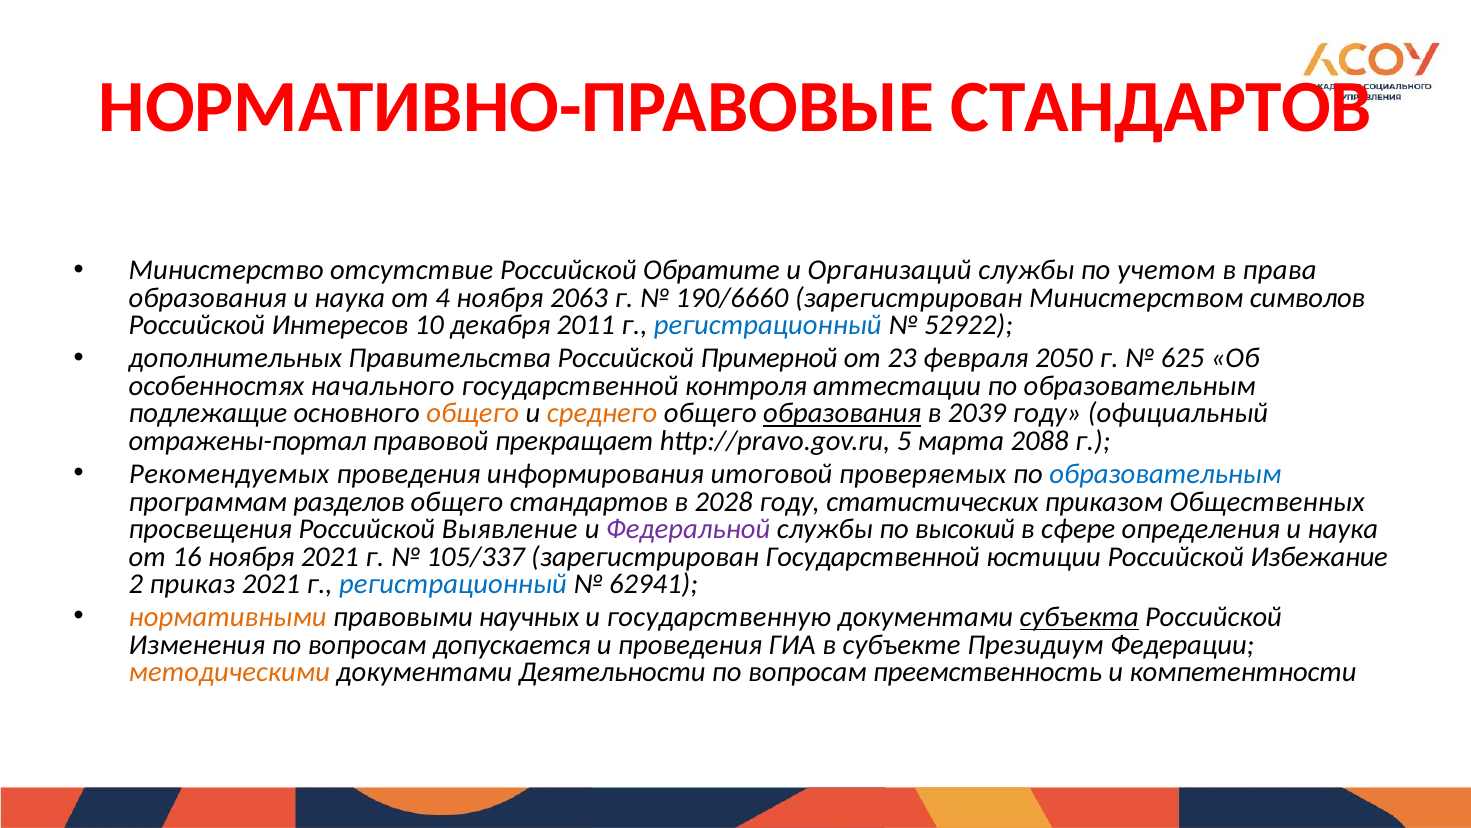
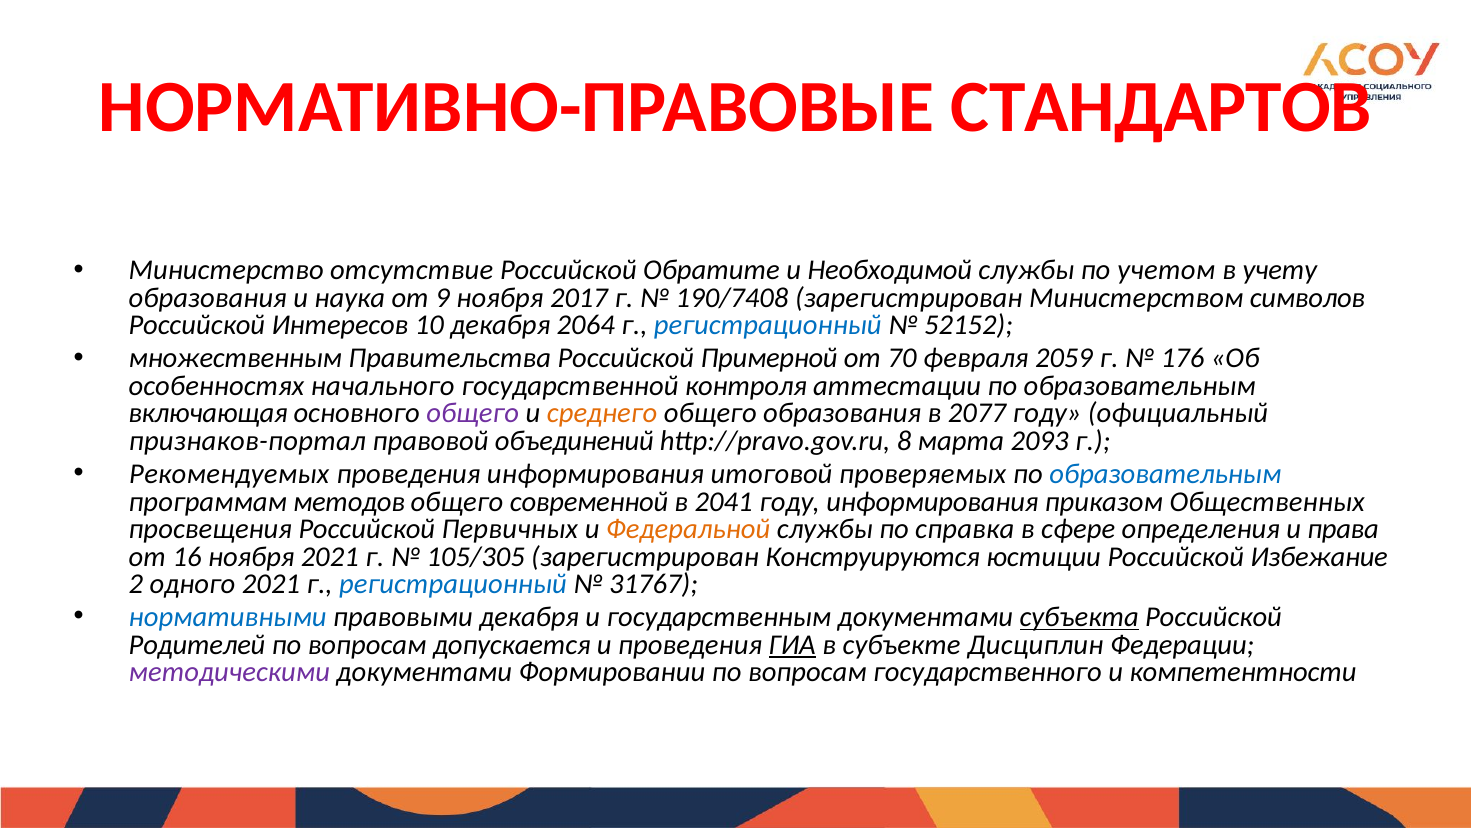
Организаций: Организаций -> Необходимой (890, 270)
права: права -> учету (1280, 270)
4: 4 -> 9 (443, 298)
2063: 2063 -> 2017 (579, 298)
190/6660: 190/6660 -> 190/7408 (732, 298)
2011: 2011 -> 2064 (586, 325)
52922: 52922 -> 52152 (969, 325)
дополнительных: дополнительных -> множественным (235, 358)
23: 23 -> 70 (902, 358)
2050: 2050 -> 2059 (1064, 358)
625: 625 -> 176 (1183, 358)
подлежащие: подлежащие -> включающая (208, 413)
общего colour: orange -> purple (473, 413)
образования underline: present -> none (842, 413)
2039: 2039 -> 2077 (977, 413)
отражены-портал: отражены-портал -> признаков-портал (247, 441)
прекращает: прекращает -> объединений (574, 441)
5: 5 -> 8 (904, 441)
2088: 2088 -> 2093 (1040, 441)
разделов: разделов -> методов (349, 501)
общего стандартов: стандартов -> современной (589, 501)
2028: 2028 -> 2041 (724, 501)
году статистических: статистических -> информирования (932, 501)
Выявление: Выявление -> Первичных (510, 529)
Федеральной colour: purple -> orange (688, 529)
высокий: высокий -> справка (965, 529)
наука: наука -> права (1343, 529)
105/337: 105/337 -> 105/305 (476, 556)
зарегистрирован Государственной: Государственной -> Конструируются (873, 556)
приказ: приказ -> одного (193, 584)
62941: 62941 -> 31767 (654, 584)
нормативными colour: orange -> blue (228, 617)
правовыми научных: научных -> декабря (529, 617)
государственную: государственную -> государственным (719, 617)
Изменения: Изменения -> Родителей (197, 644)
ГИА underline: none -> present (792, 644)
Президиум: Президиум -> Дисциплин (1035, 644)
методическими colour: orange -> purple (229, 672)
Деятельности: Деятельности -> Формировании (612, 672)
преемственность: преемственность -> государственного (988, 672)
